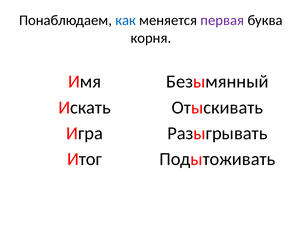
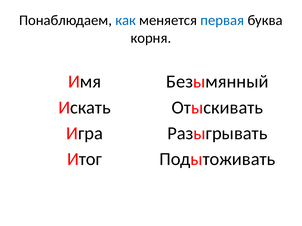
первая colour: purple -> blue (222, 20)
